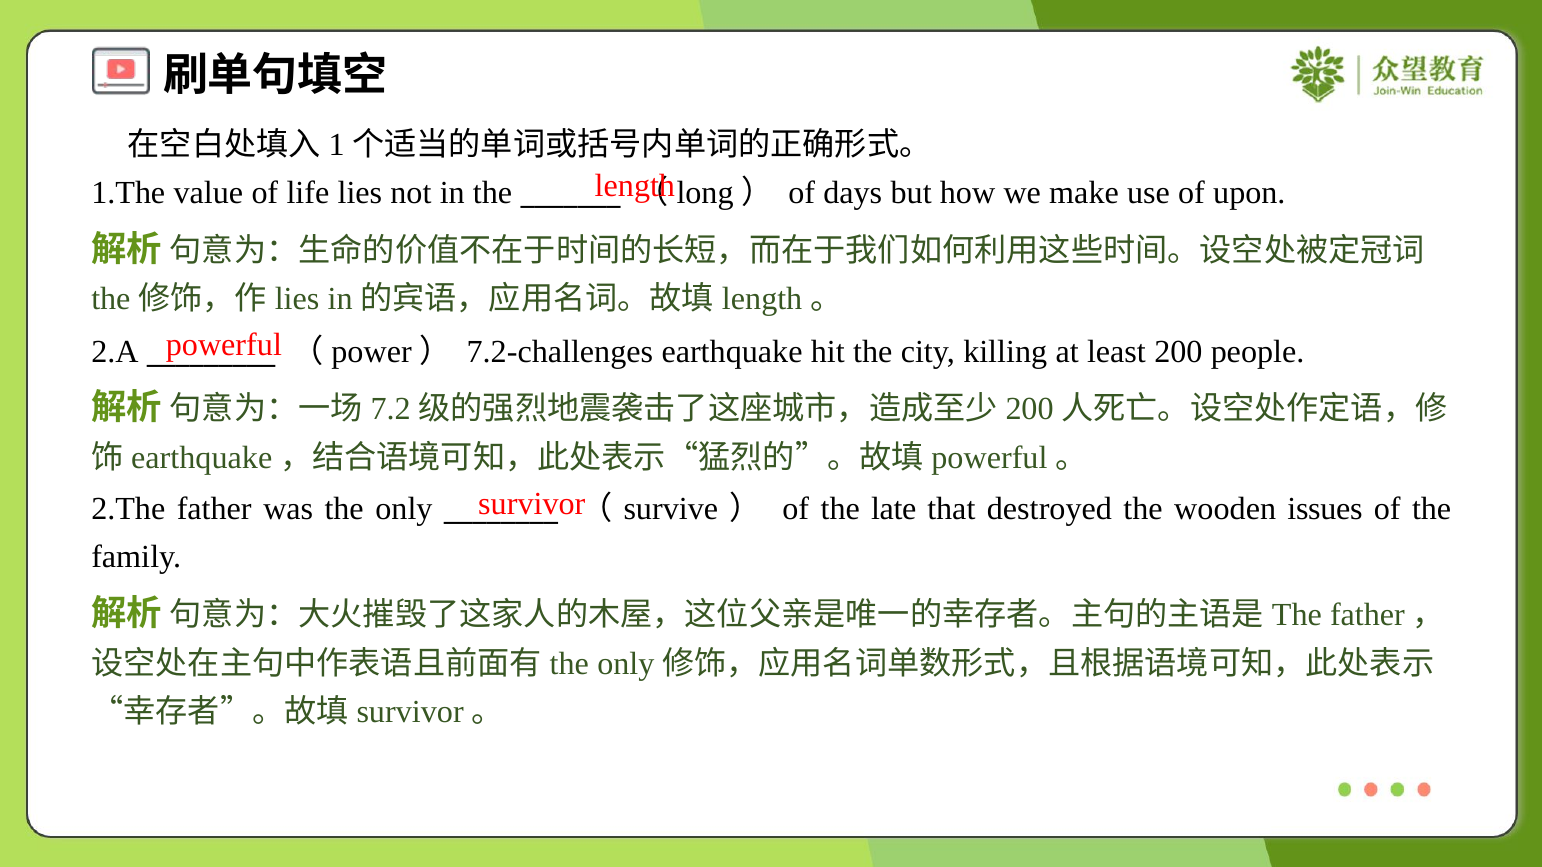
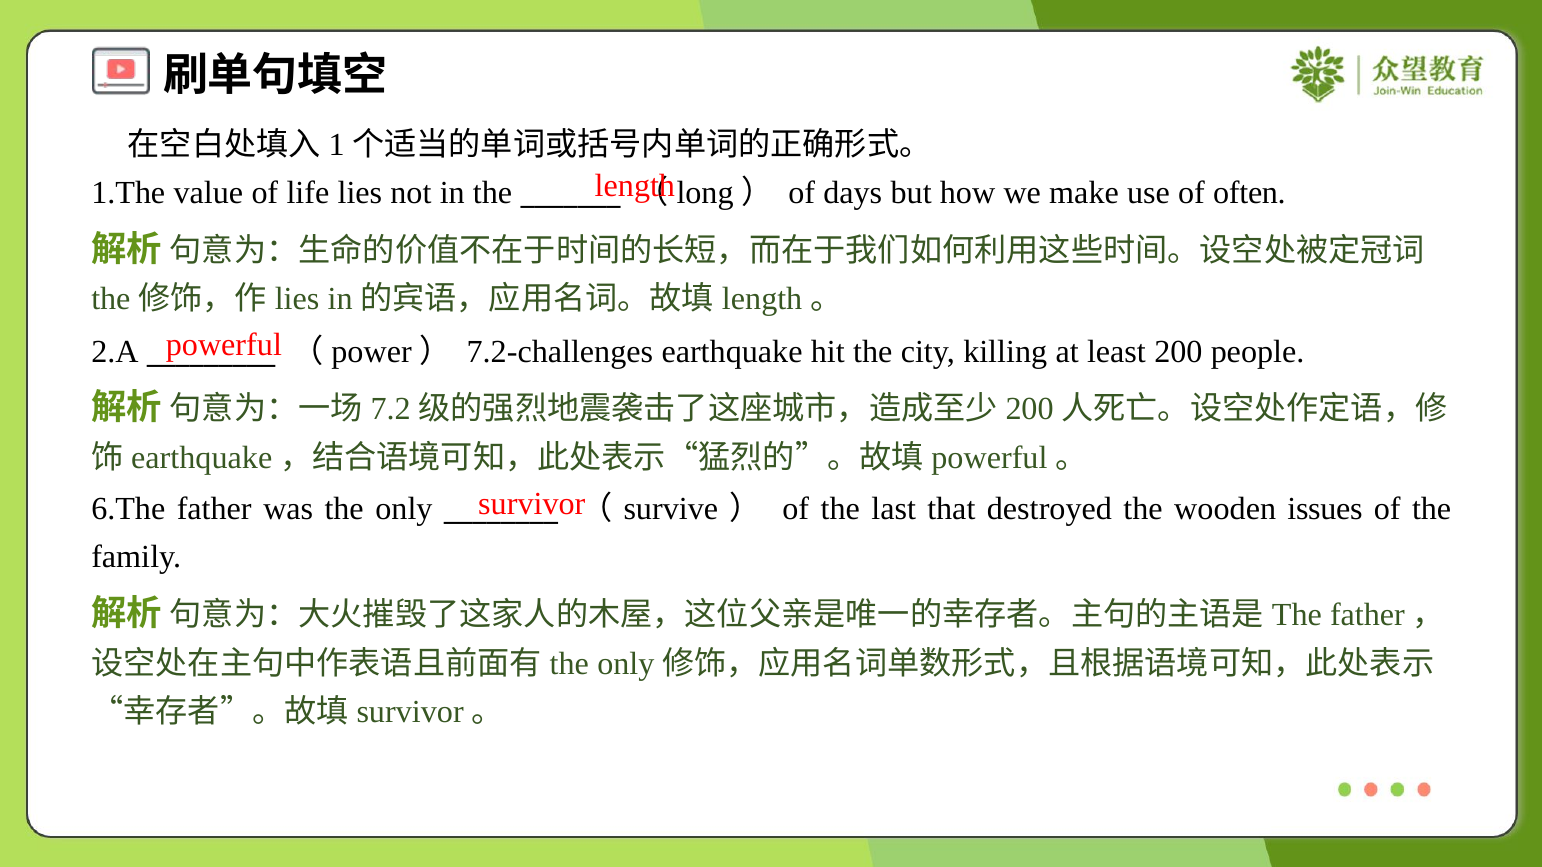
upon: upon -> often (1249, 193)
2.The: 2.The -> 6.The (128, 509)
late: late -> last (894, 509)
